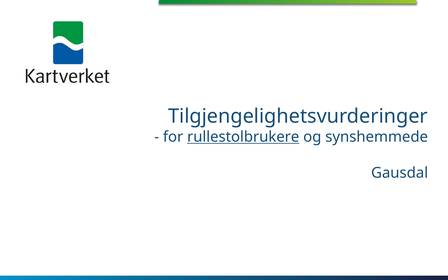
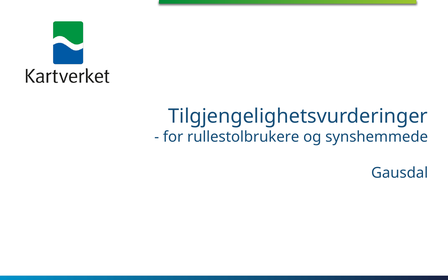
rullestolbrukere underline: present -> none (243, 137)
